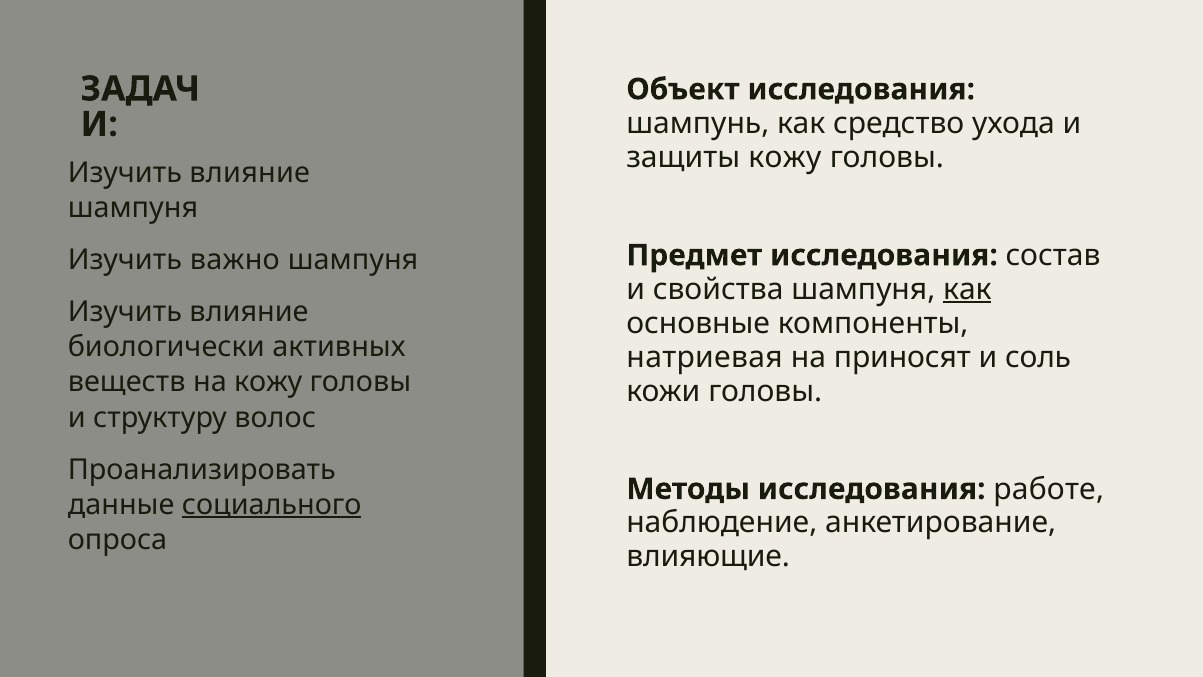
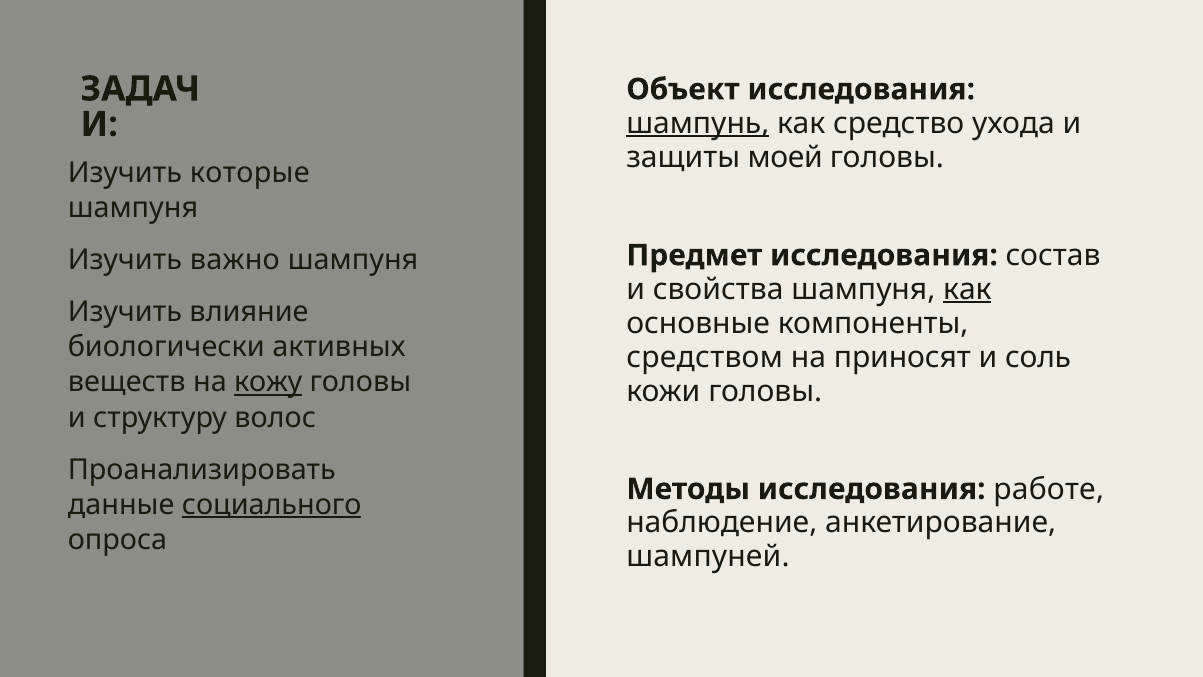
шампунь underline: none -> present (698, 123)
защиты кожу: кожу -> моей (785, 157)
влияние: влияние -> которые (250, 173)
натриевая: натриевая -> средством (705, 357)
кожу underline: none -> present (268, 382)
влияющие: влияющие -> шампуней (708, 557)
